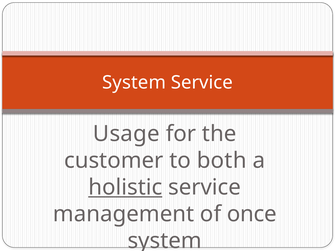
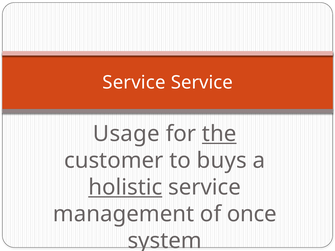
System: System -> Service (134, 83)
the underline: none -> present (219, 134)
both: both -> buys (222, 161)
